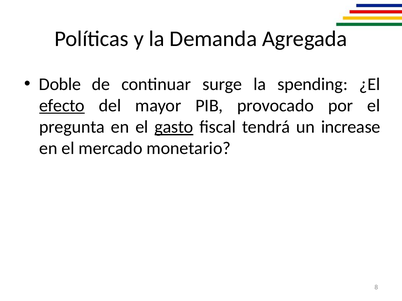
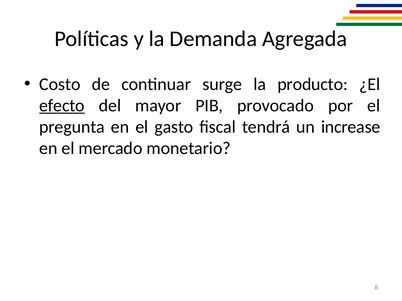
Doble: Doble -> Costo (60, 84)
spending: spending -> producto (313, 84)
gasto underline: present -> none (174, 127)
